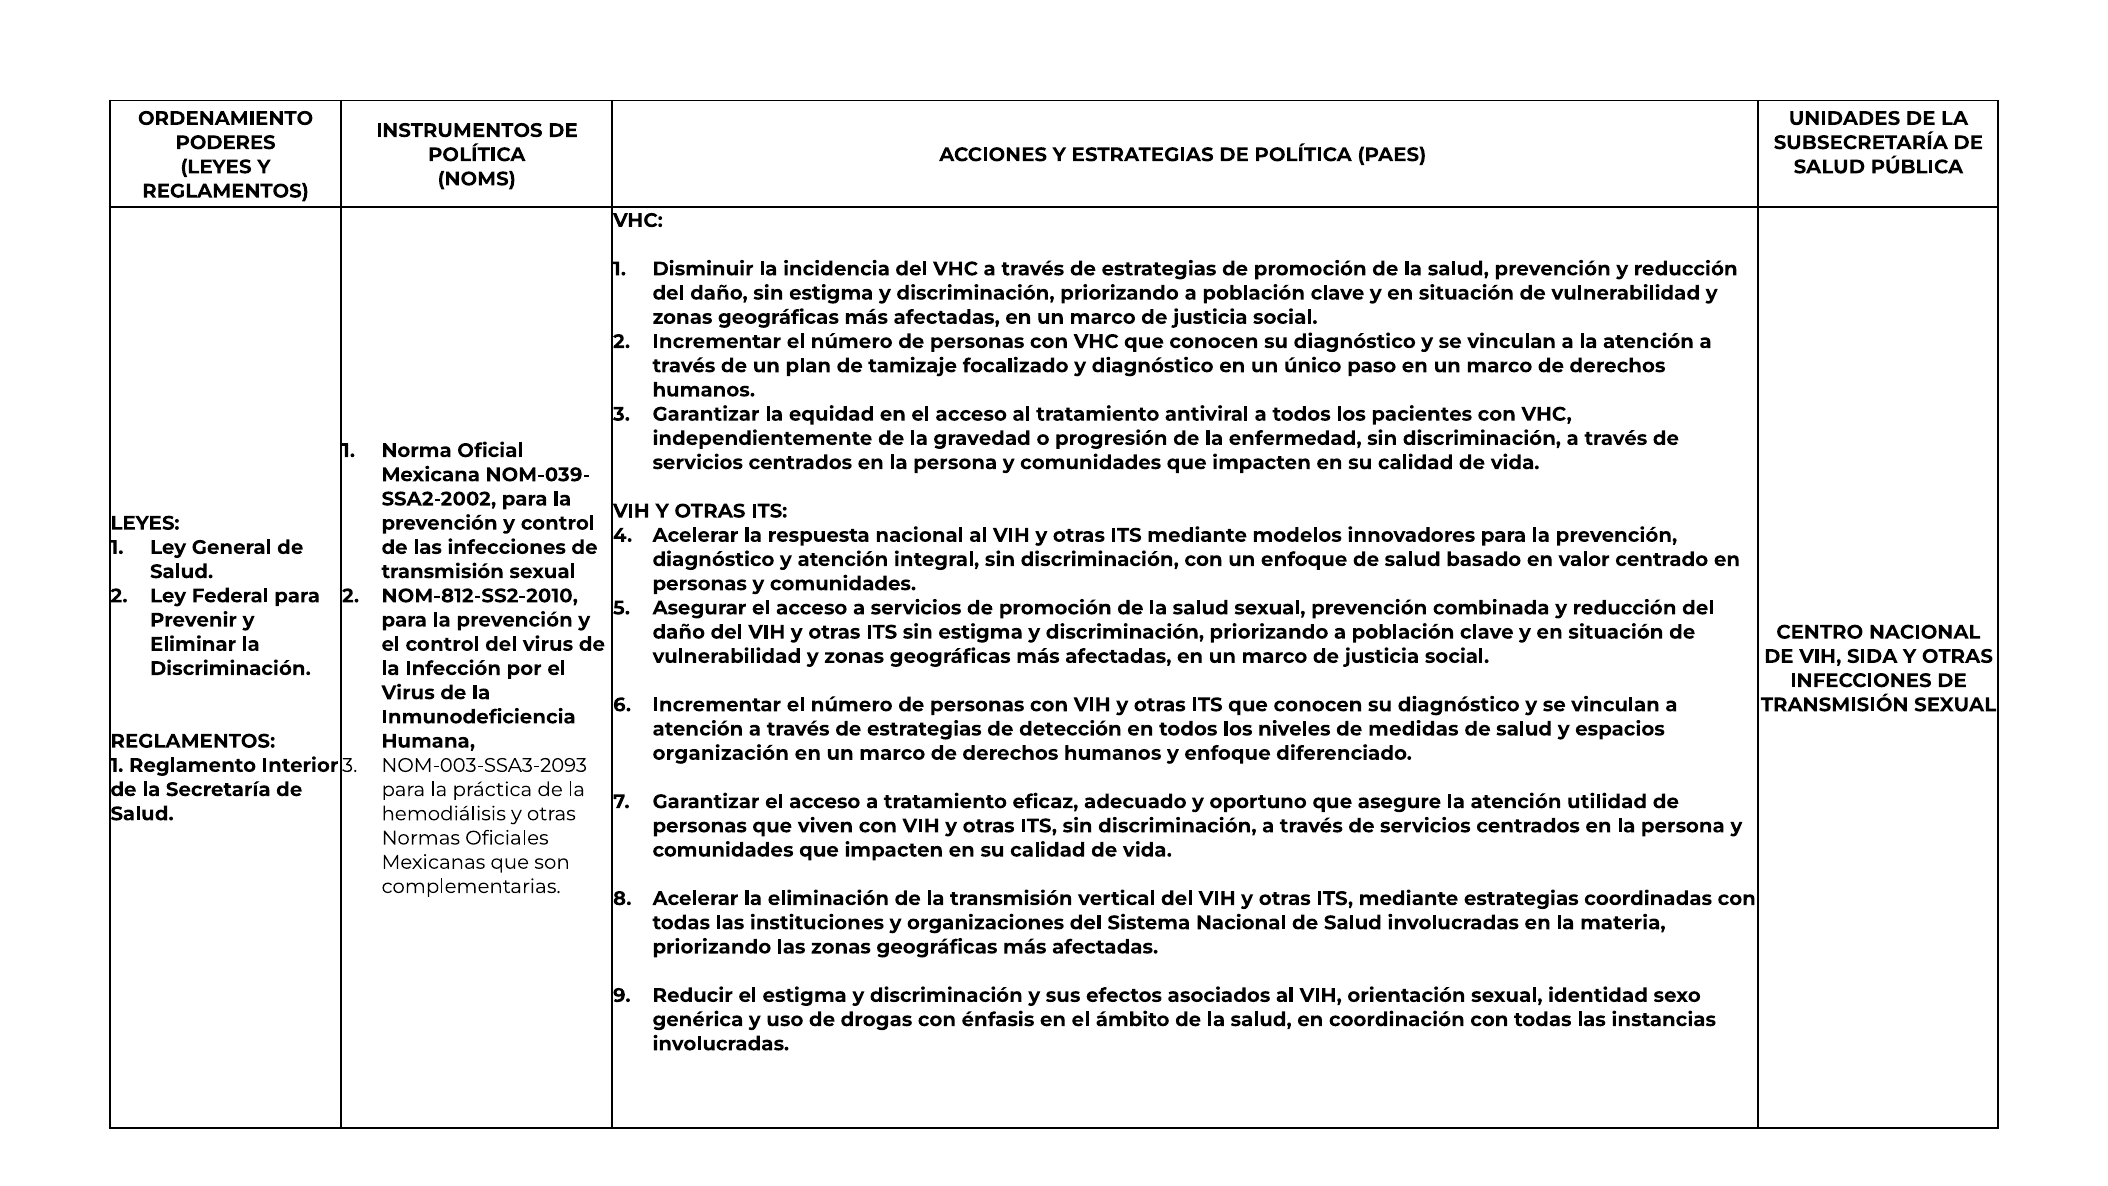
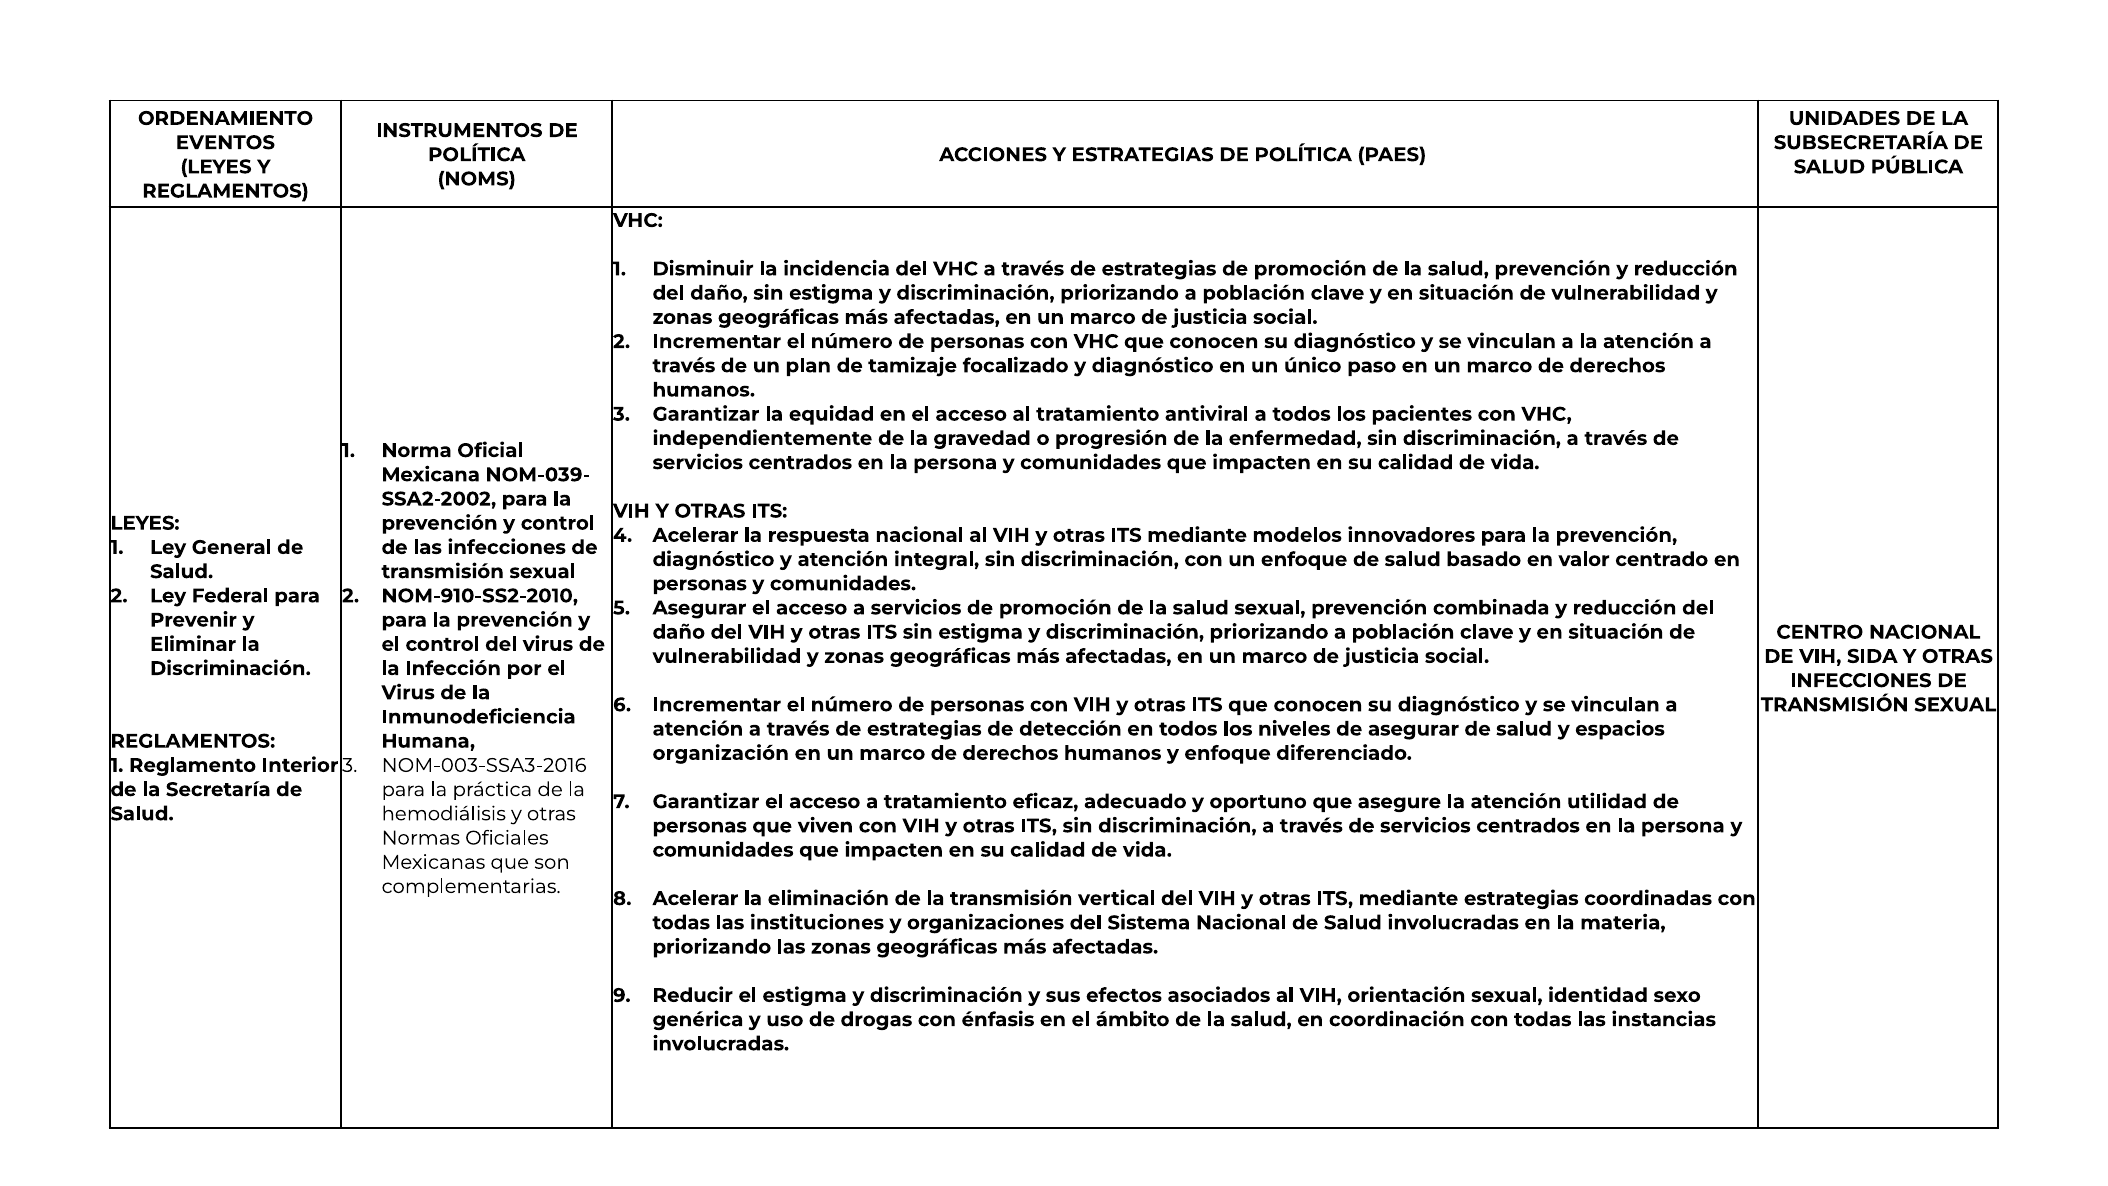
PODERES: PODERES -> EVENTOS (225, 143)
NOM-812-SS2-2010: NOM-812-SS2-2010 -> NOM-910-SS2-2010 (480, 596)
de medidas: medidas -> asegurar (1413, 729)
NOM-003-SSA3-2093: NOM-003-SSA3-2093 -> NOM-003-SSA3-2016 (484, 765)
